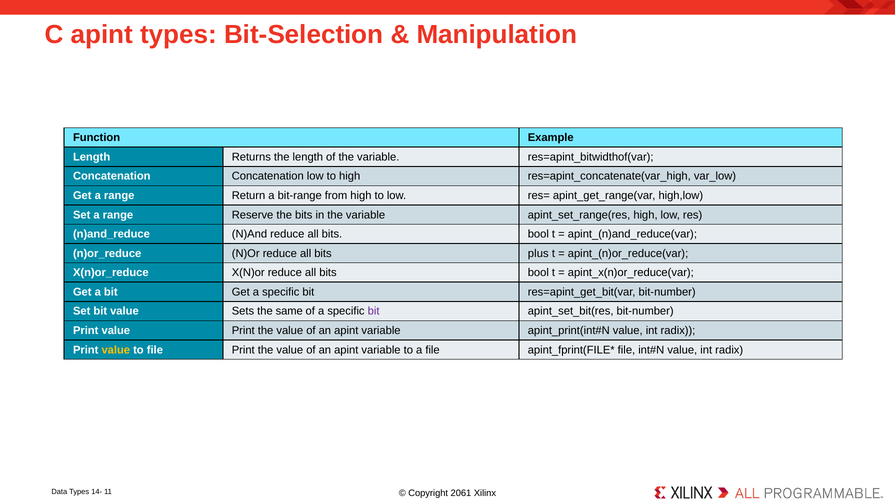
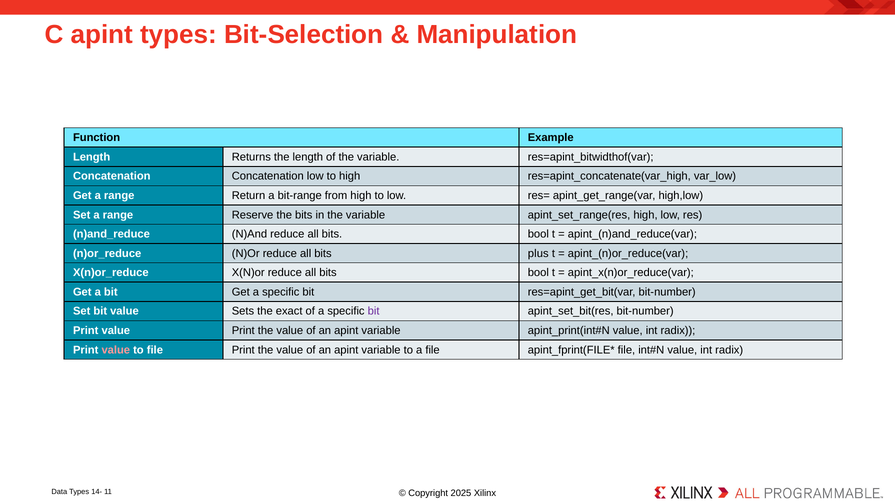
same: same -> exact (289, 311)
value colour: yellow -> pink (116, 350)
2061: 2061 -> 2025 (461, 493)
